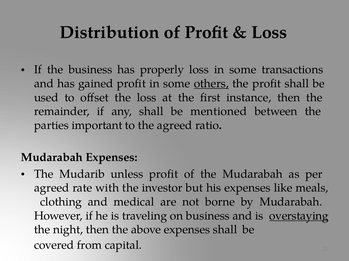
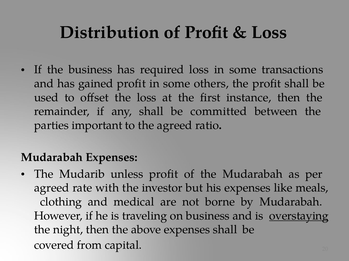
properly: properly -> required (162, 70)
others underline: present -> none (211, 84)
mentioned: mentioned -> committed (219, 112)
